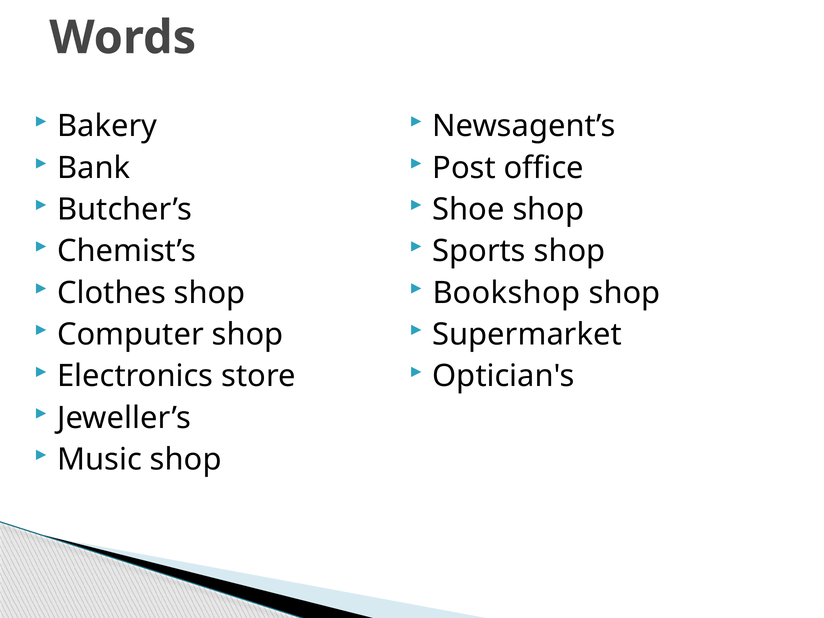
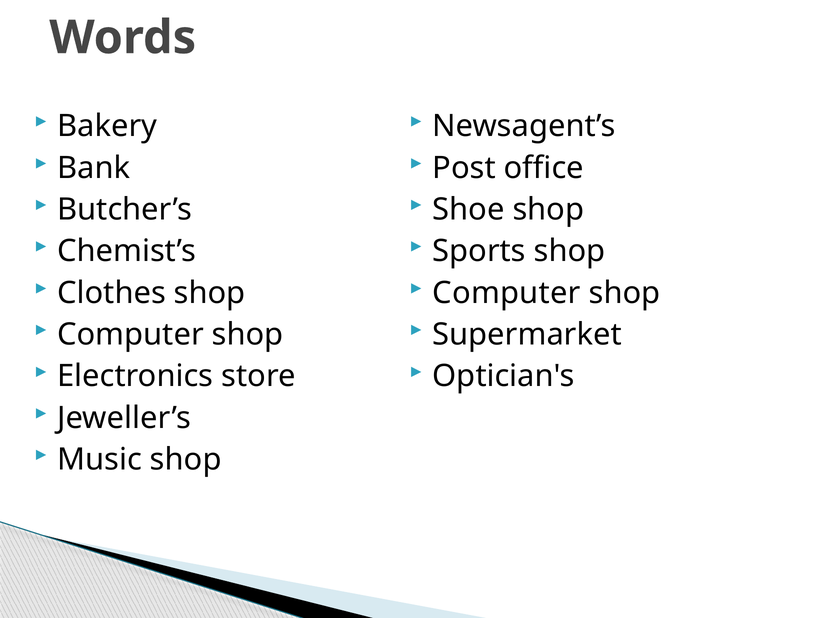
Bookshop: Bookshop -> Computer (506, 293)
